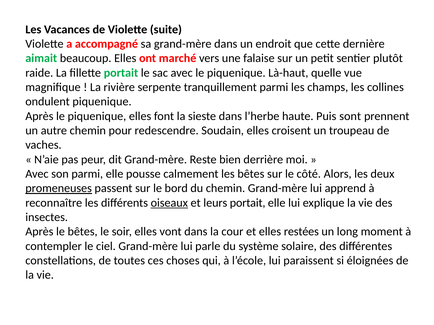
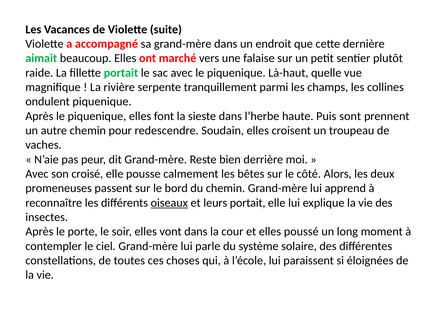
son parmi: parmi -> croisé (87, 174)
promeneuses underline: present -> none (59, 189)
le bêtes: bêtes -> porte (83, 232)
restées: restées -> poussé (301, 232)
